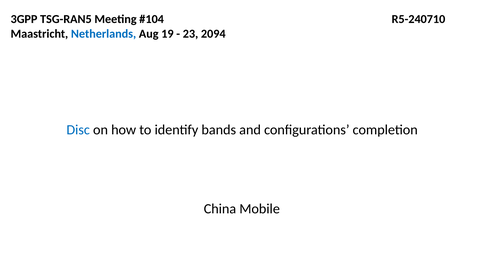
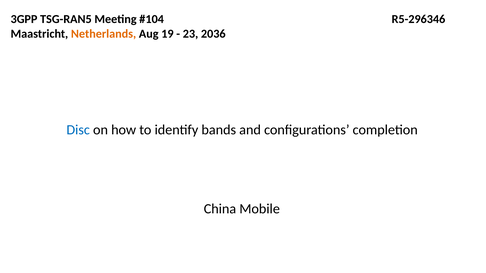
R5-240710: R5-240710 -> R5-296346 (418, 19)
Netherlands colour: blue -> orange (104, 34)
2094: 2094 -> 2036 (213, 34)
